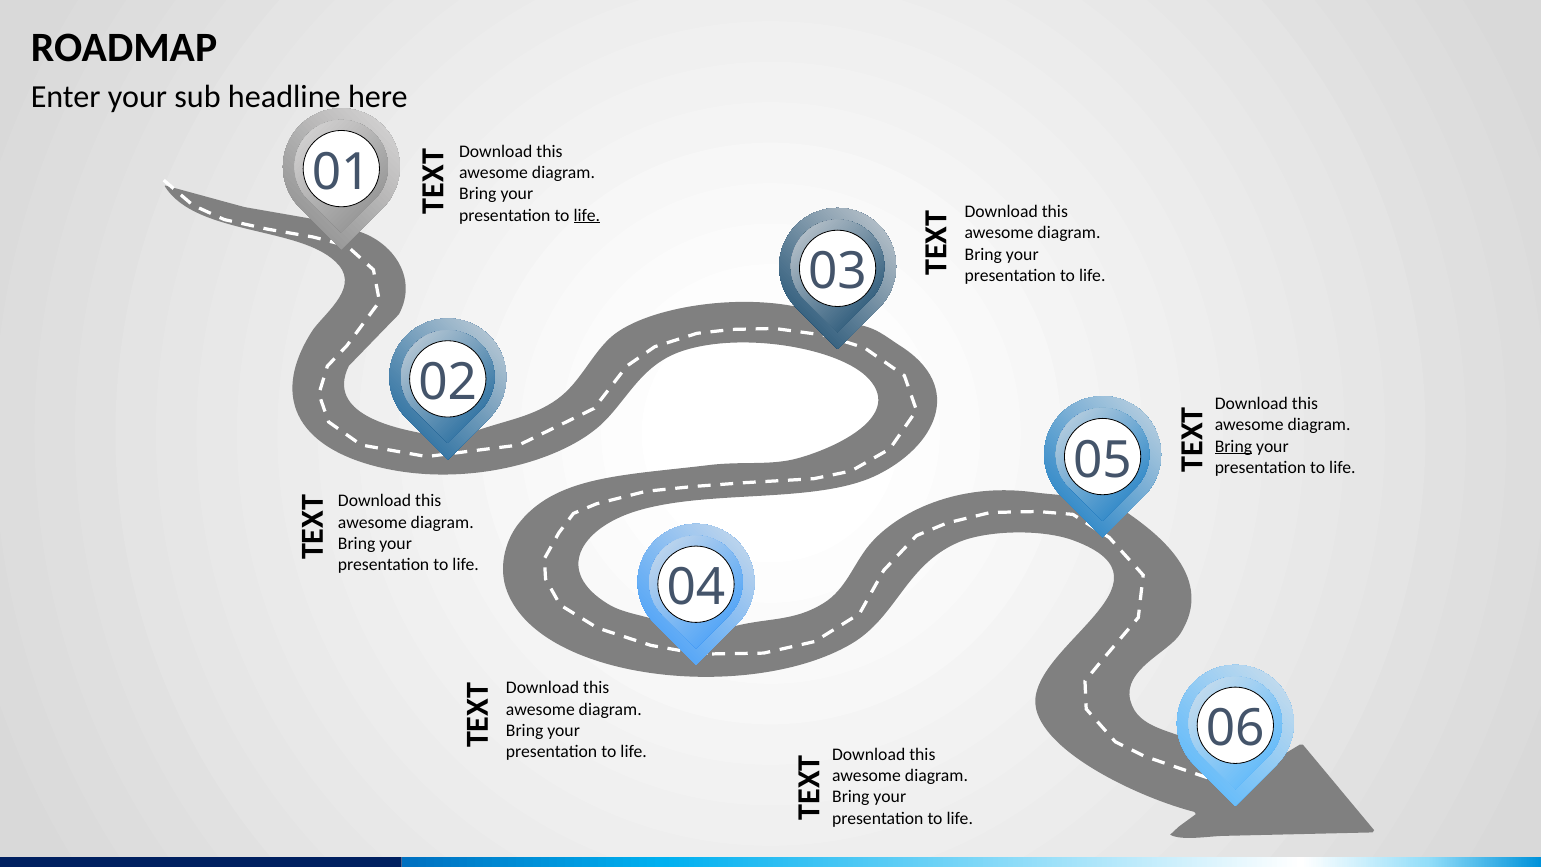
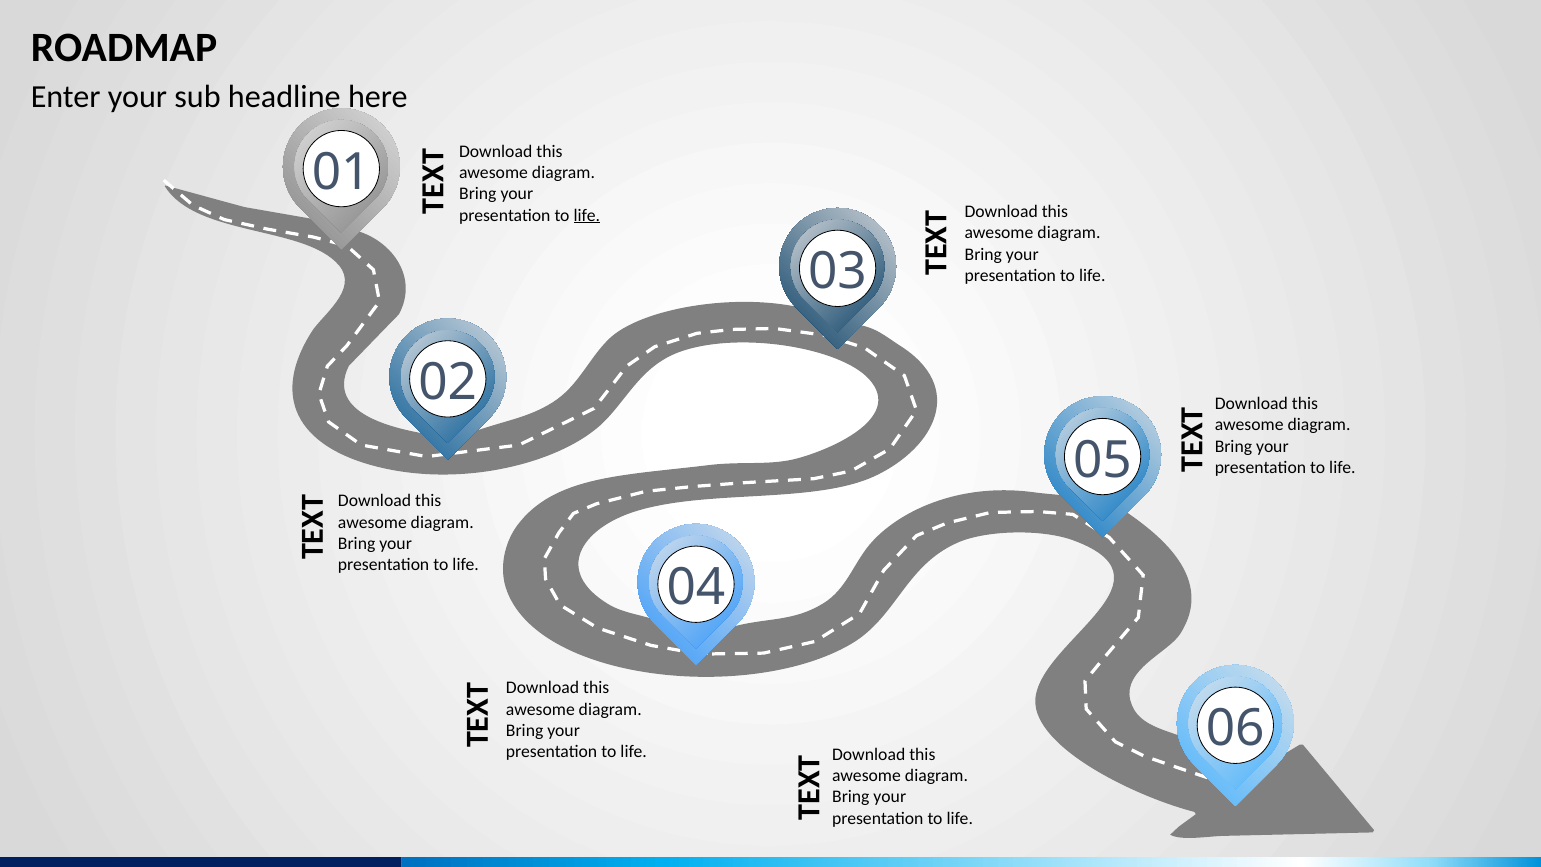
Bring underline: present -> none (1233, 446)
